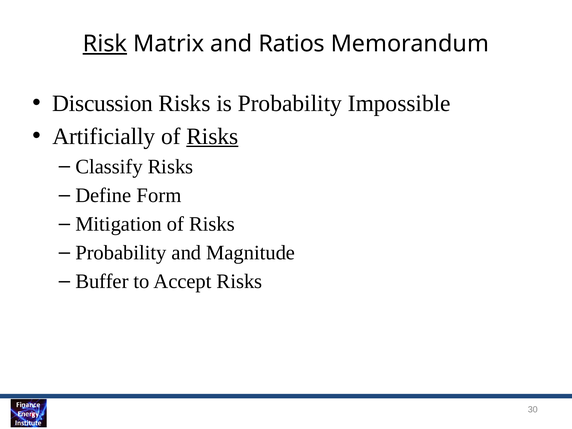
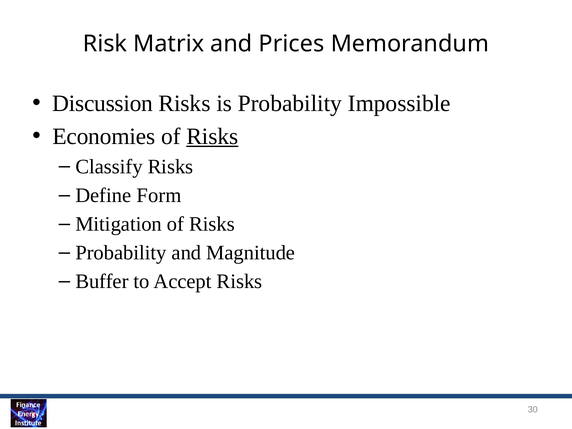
Risk underline: present -> none (105, 44)
Ratios: Ratios -> Prices (291, 44)
Artificially: Artificially -> Economies (104, 136)
